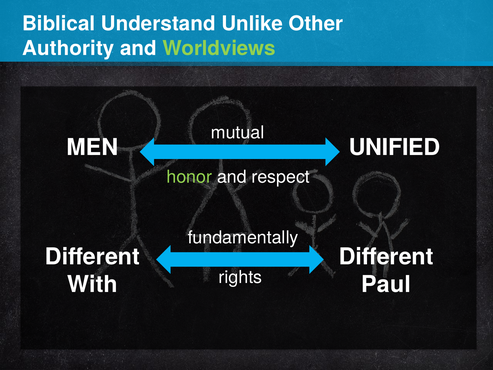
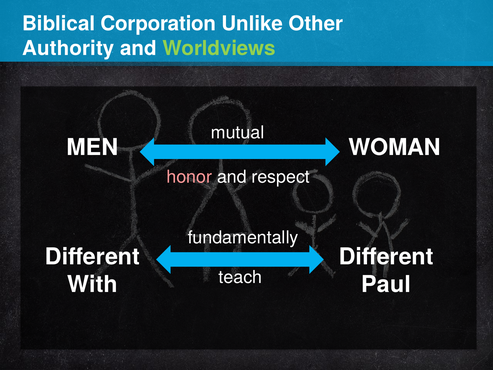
Understand: Understand -> Corporation (158, 24)
UNIFIED: UNIFIED -> WOMAN (395, 147)
honor colour: light green -> pink (189, 177)
rights: rights -> teach (240, 277)
